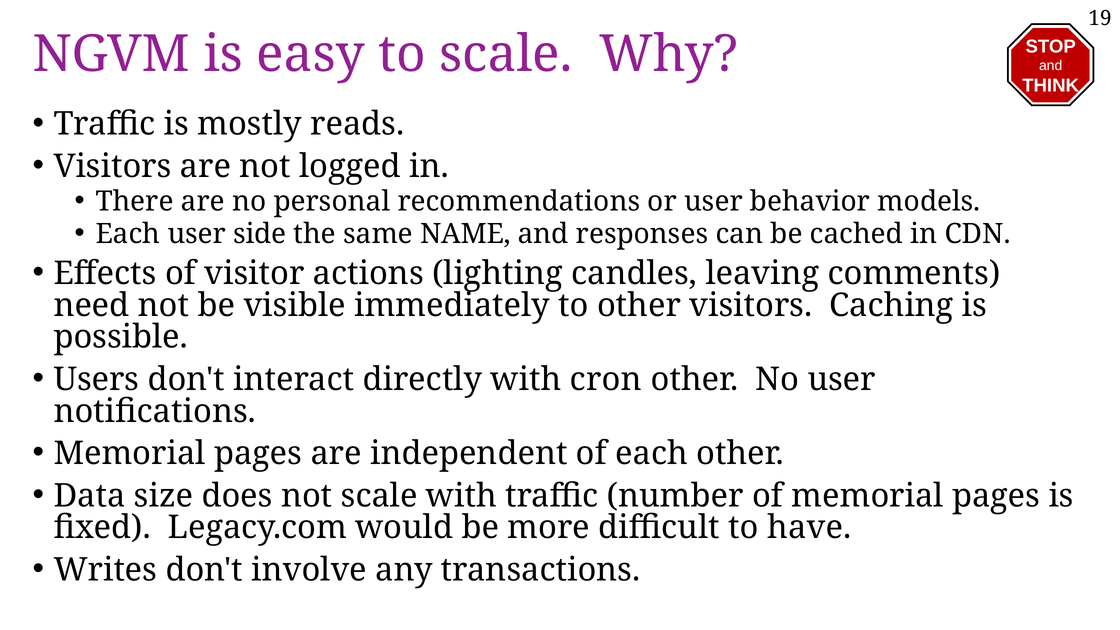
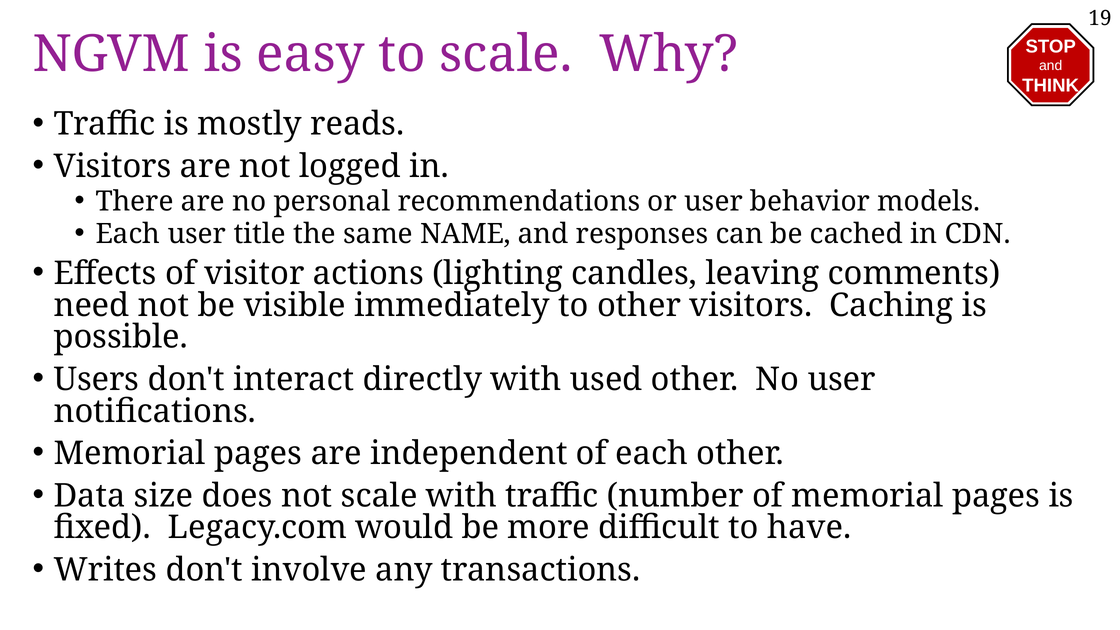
side: side -> title (260, 234)
cron: cron -> used (606, 379)
